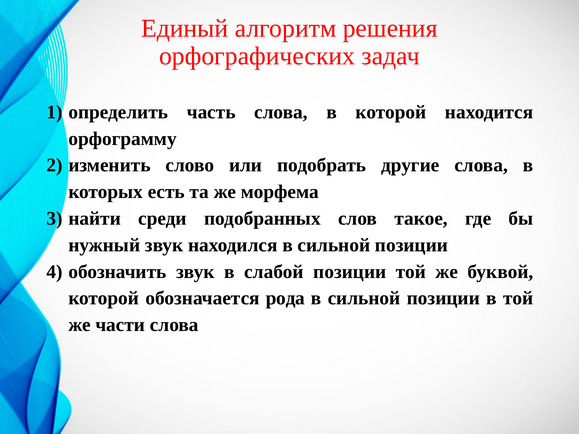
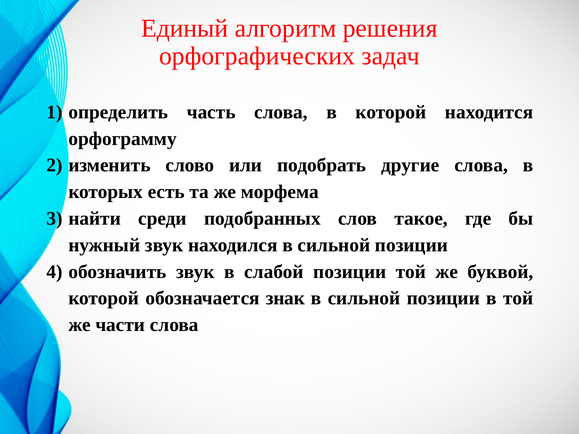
рода: рода -> знак (285, 298)
